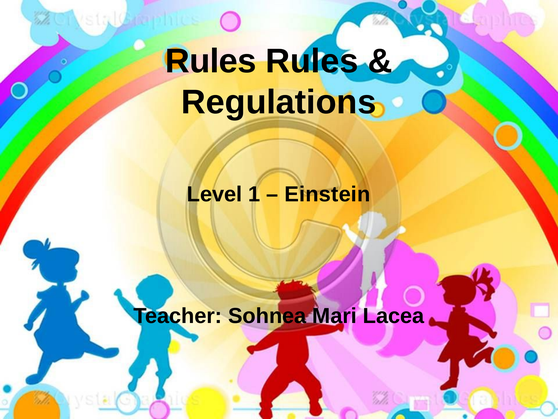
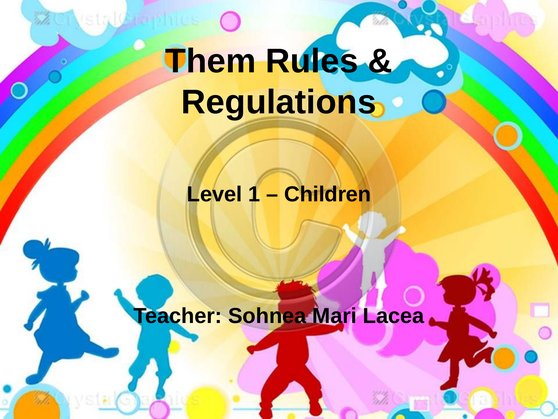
Rules: Rules -> Them (211, 61)
Einstein: Einstein -> Children (328, 194)
